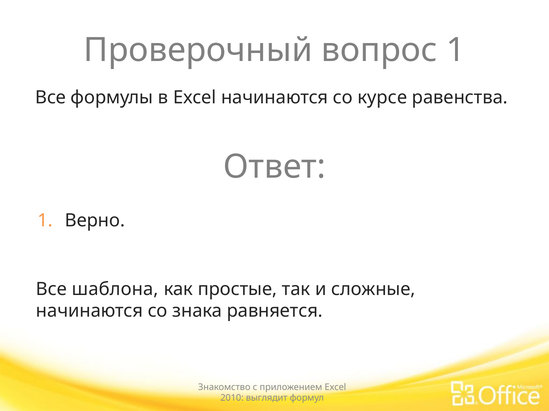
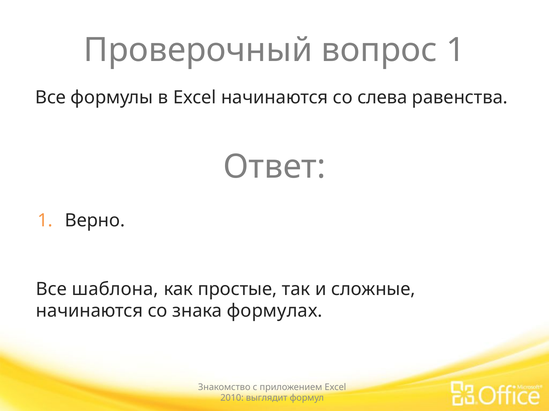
курсе: курсе -> слева (382, 98)
равняется: равняется -> формулах (275, 311)
